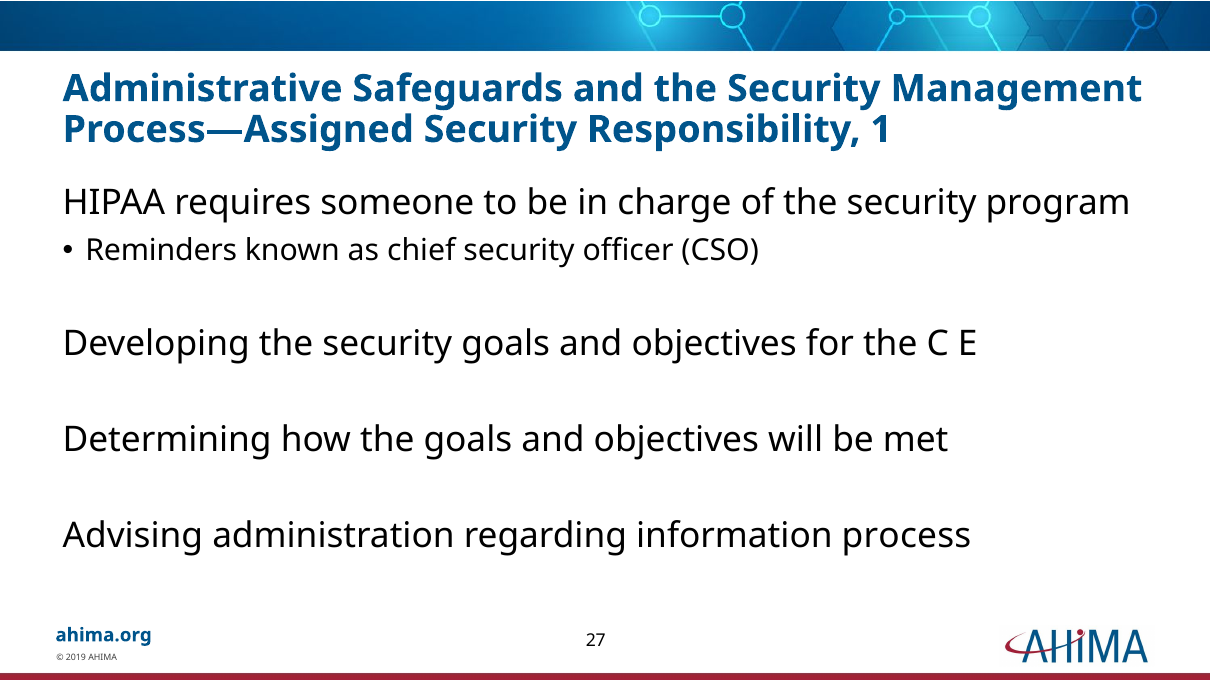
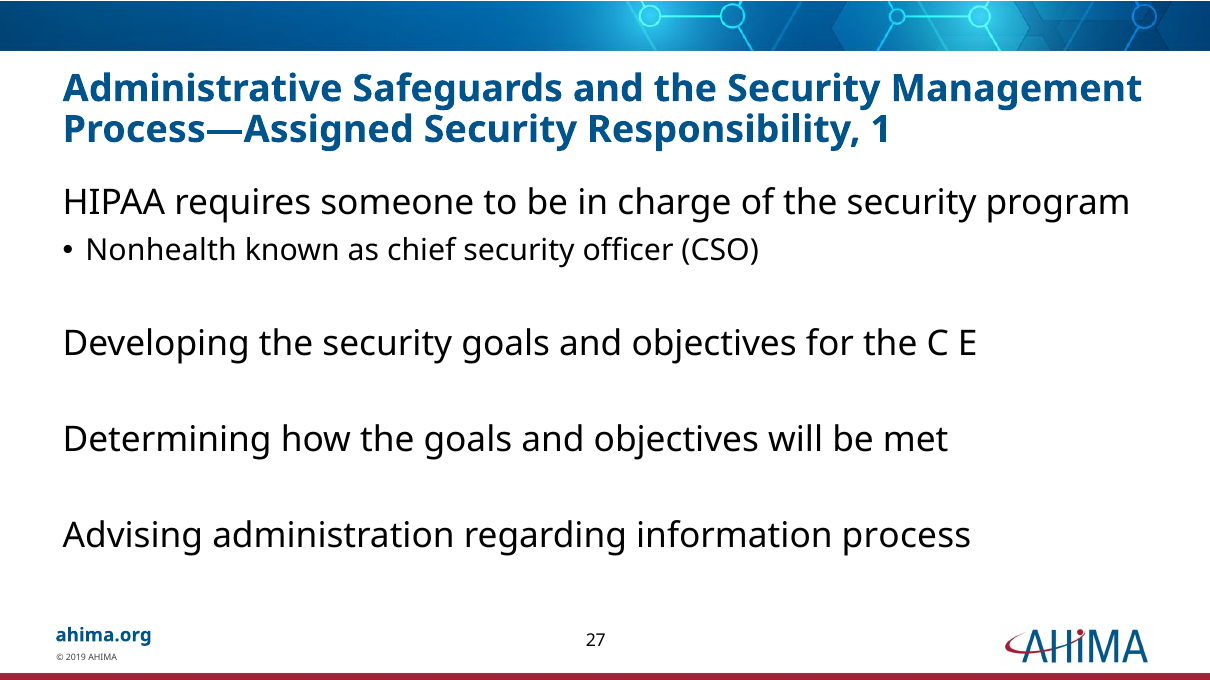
Reminders: Reminders -> Nonhealth (161, 251)
